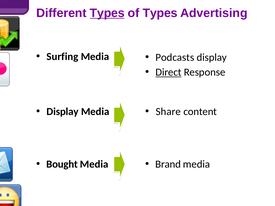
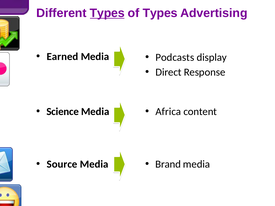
Surfing: Surfing -> Earned (62, 57)
Direct underline: present -> none (169, 72)
Display: Display -> Science (63, 112)
Share: Share -> Africa (168, 112)
Bought: Bought -> Source (62, 164)
